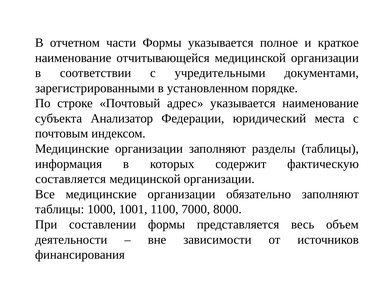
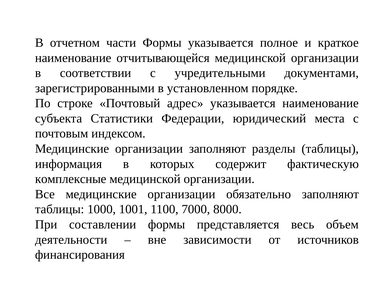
Анализатор: Анализатор -> Статистики (122, 119)
составляется: составляется -> комплексные (71, 179)
